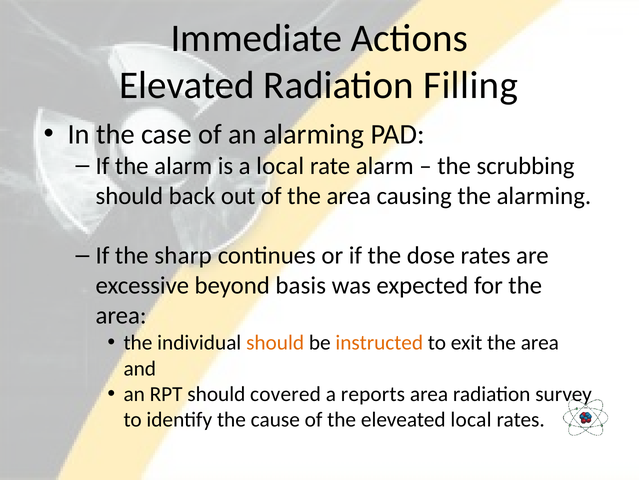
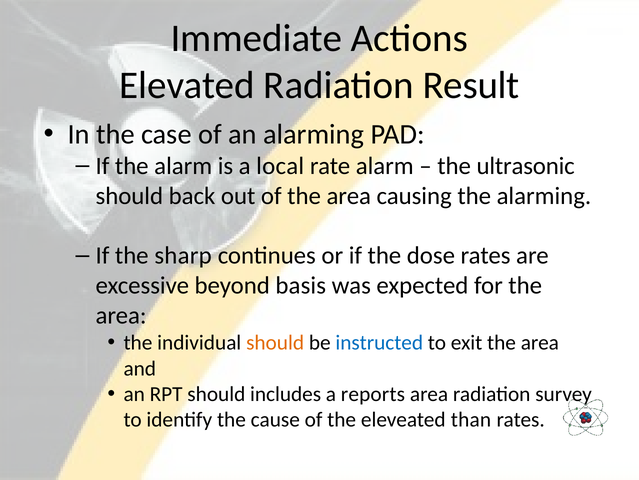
Filling: Filling -> Result (471, 85)
scrubbing: scrubbing -> ultrasonic (526, 166)
instructed colour: orange -> blue (379, 342)
covered: covered -> includes (286, 394)
eleveated local: local -> than (471, 419)
